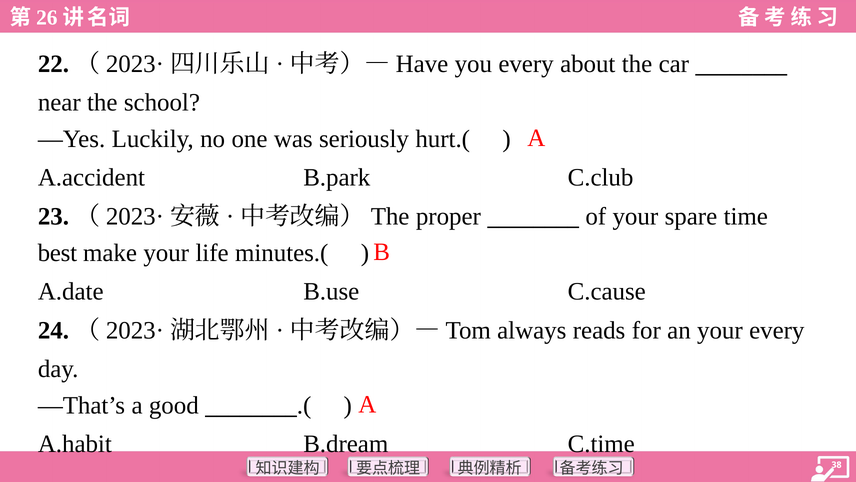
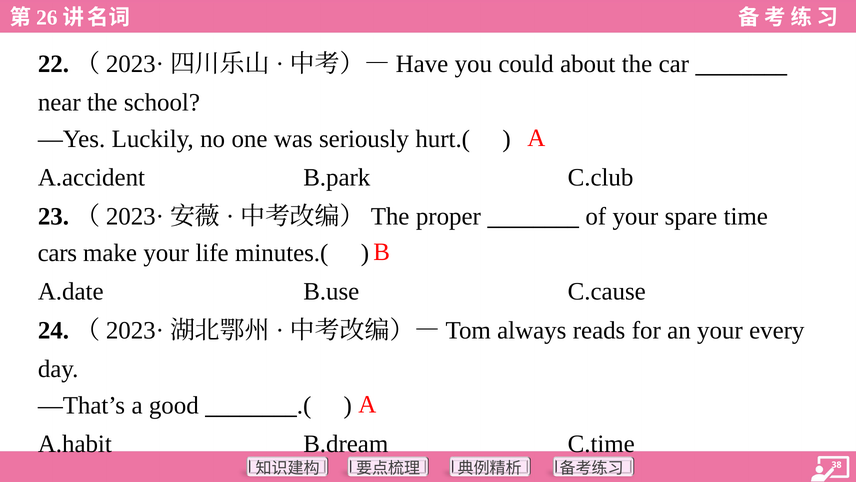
you every: every -> could (526, 64)
best: best -> cars (57, 253)
